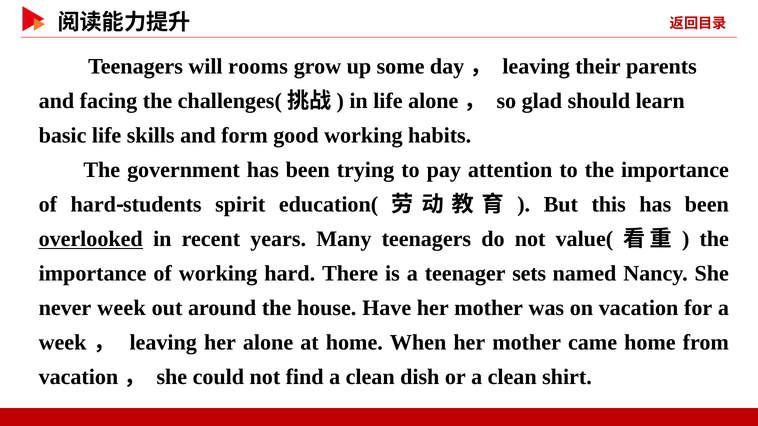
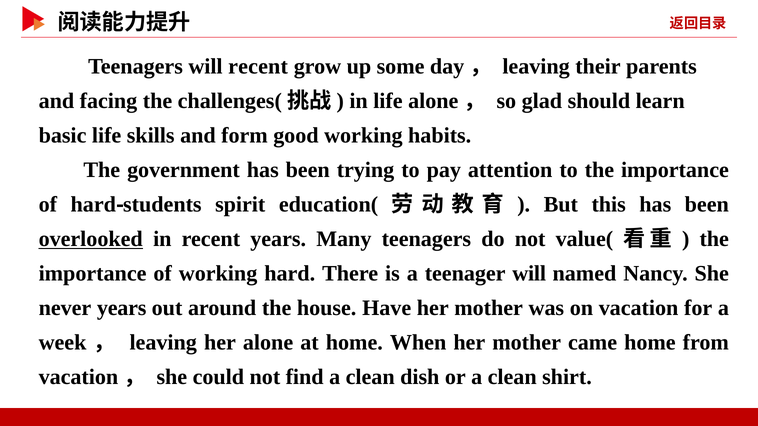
will rooms: rooms -> recent (258, 67)
teenager sets: sets -> will (529, 274)
never week: week -> years (122, 308)
